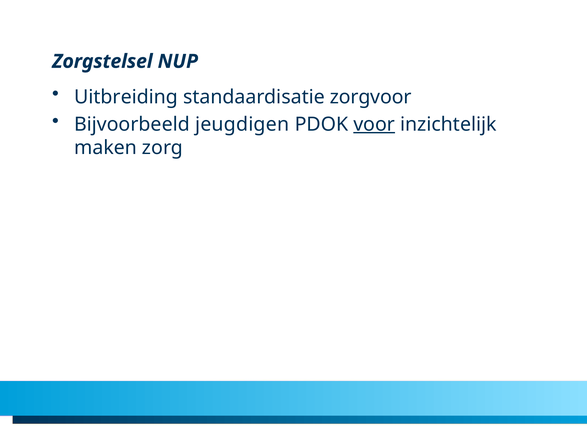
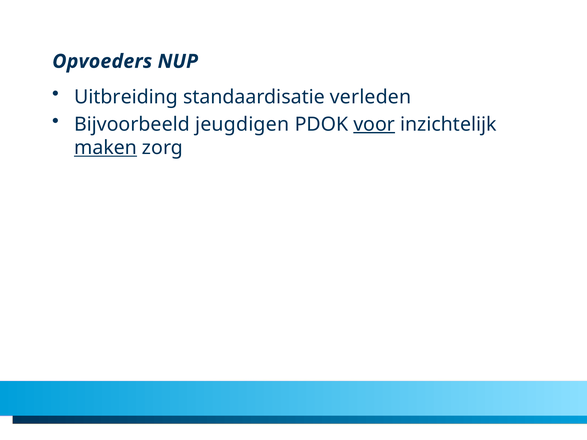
Zorgstelsel: Zorgstelsel -> Opvoeders (102, 61)
zorgvoor: zorgvoor -> verleden (371, 97)
maken underline: none -> present (106, 148)
